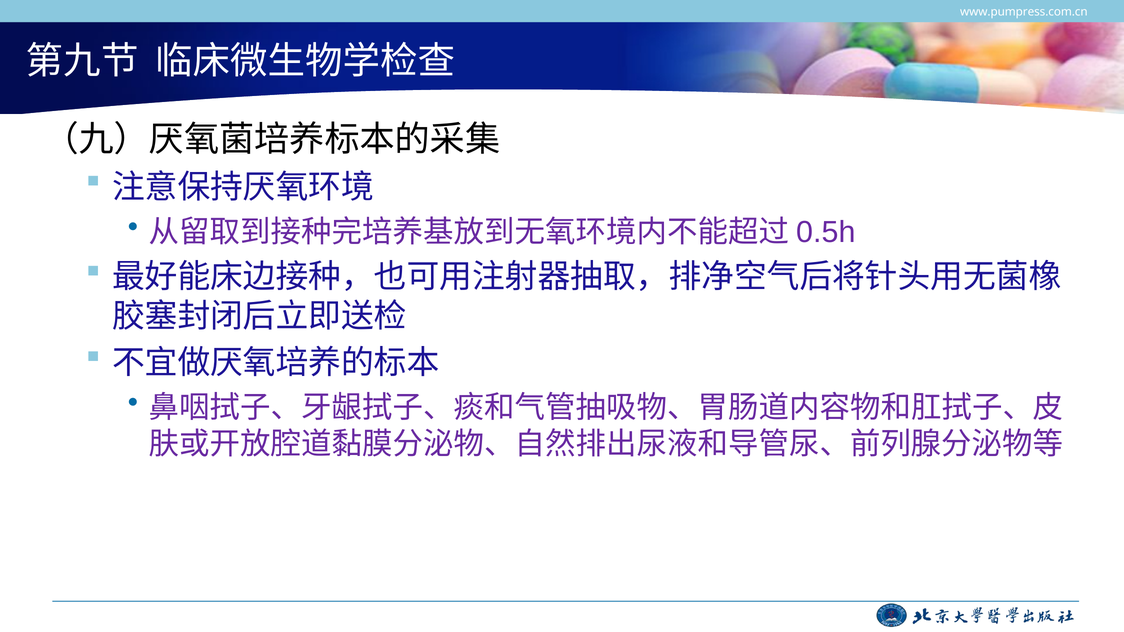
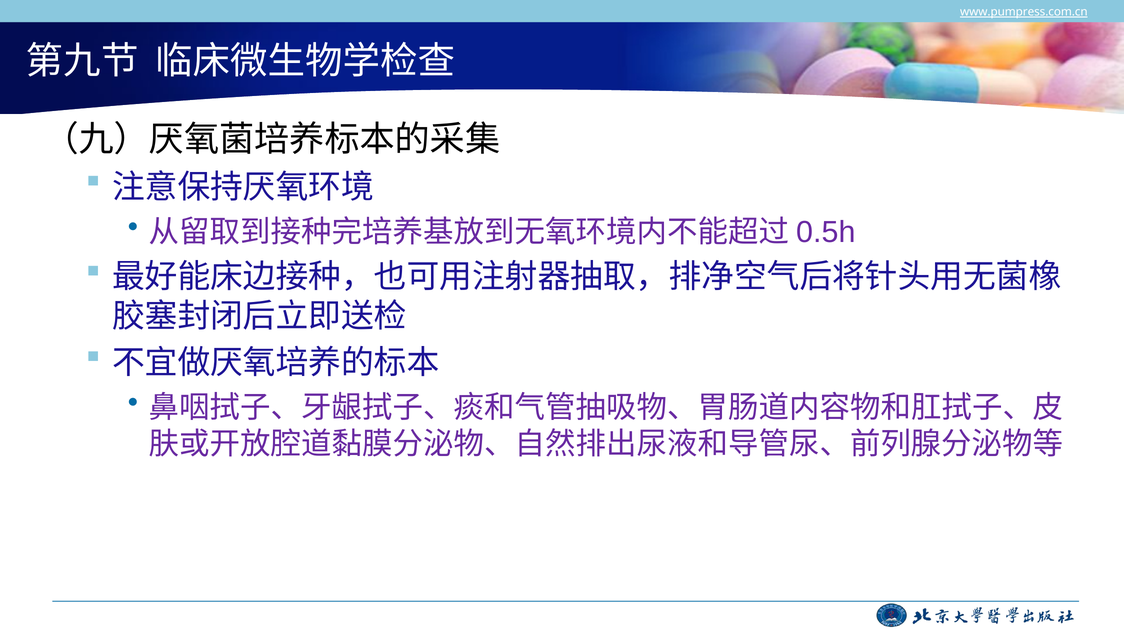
www.pumpress.com.cn underline: none -> present (1024, 12)
